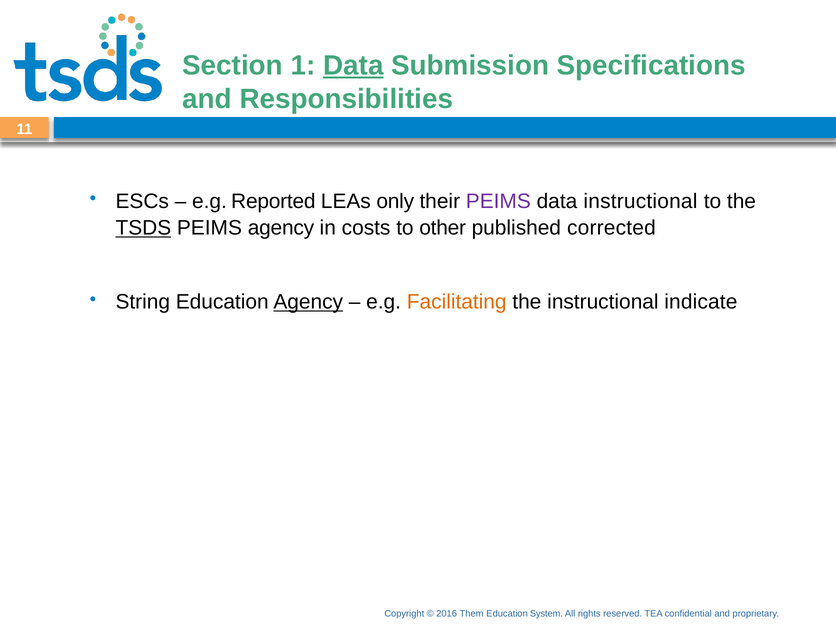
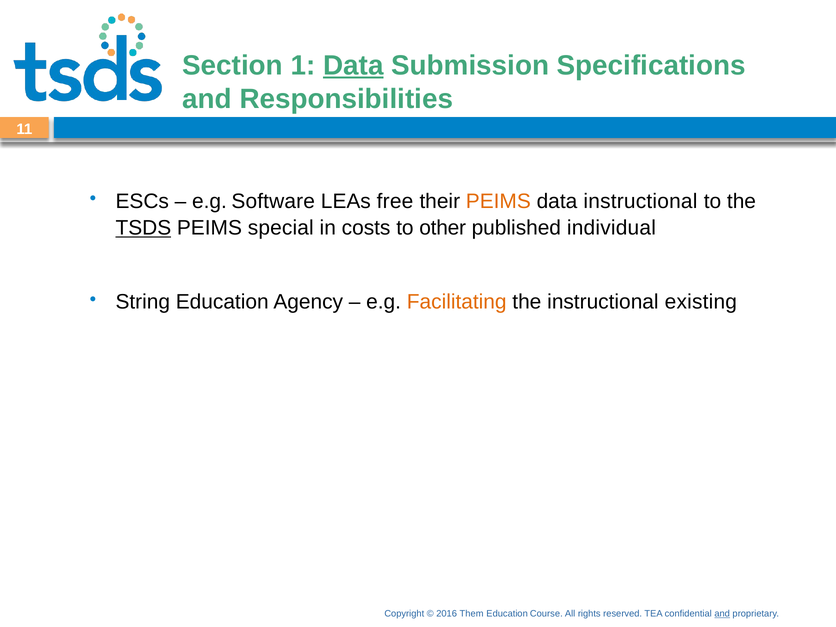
Reported: Reported -> Software (273, 201)
only: only -> free (395, 201)
PEIMS colour: purple -> orange (498, 201)
PEIMS agency: agency -> special (281, 228)
corrected: corrected -> individual (611, 228)
Agency underline: present -> none (308, 302)
indicate: indicate -> existing (701, 302)
System: System -> Course (546, 614)
and underline: none -> present (722, 614)
